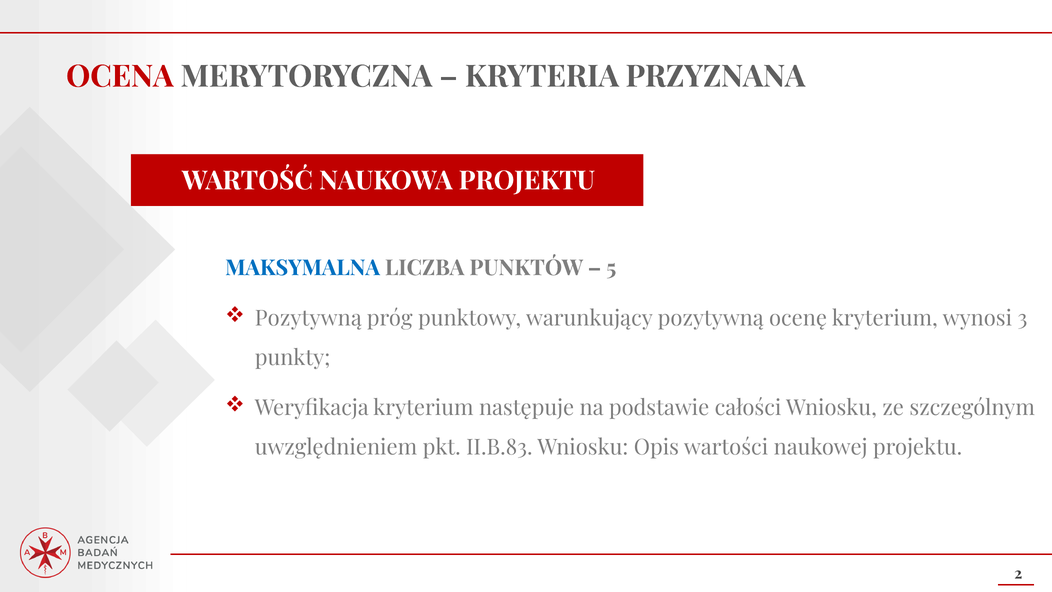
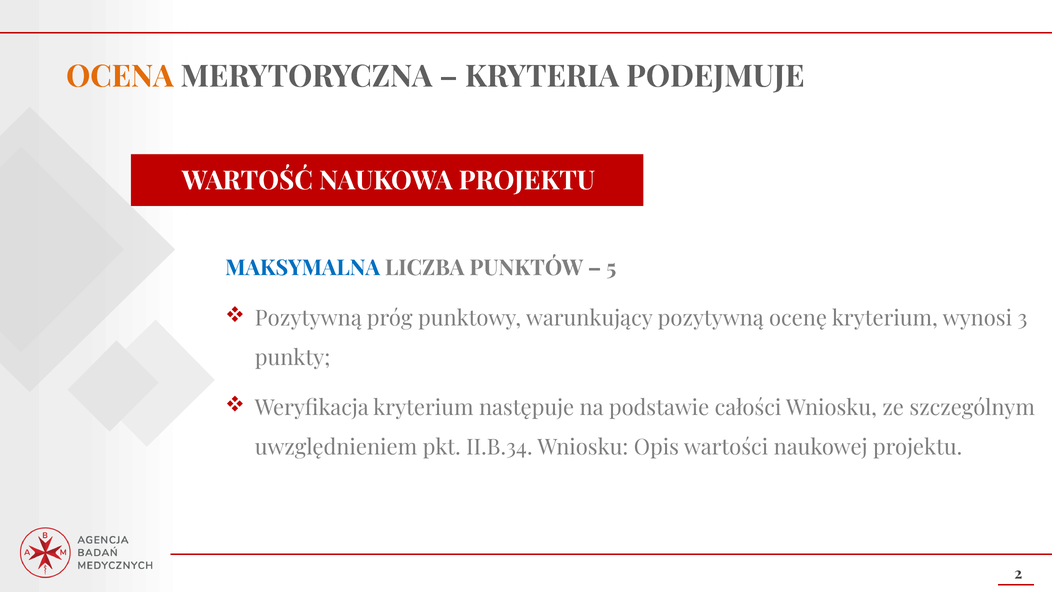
OCENA colour: red -> orange (120, 77)
PRZYZNANA: PRZYZNANA -> PODEJMUJE (715, 77)
II.B.83: II.B.83 -> II.B.34 (499, 448)
